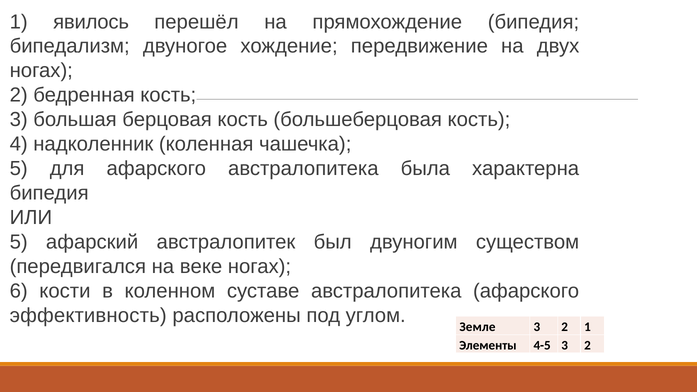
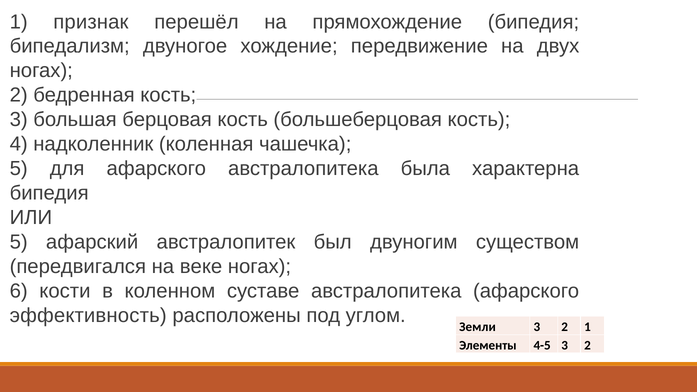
явилось: явилось -> признак (91, 22)
Земле: Земле -> Земли (478, 327)
